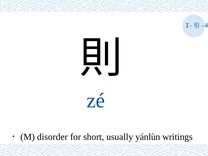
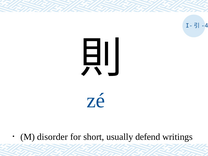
yánlùn: yánlùn -> defend (148, 137)
